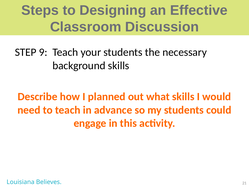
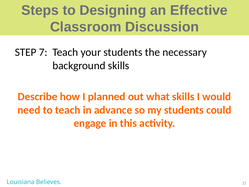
9: 9 -> 7 (43, 52)
